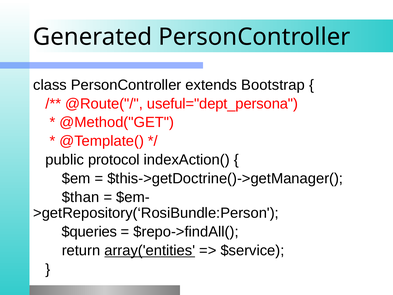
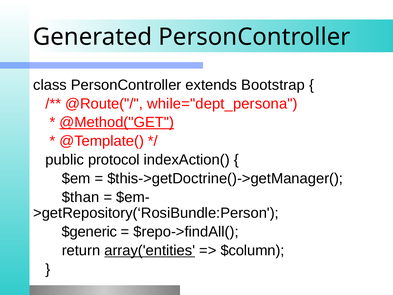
useful="dept_persona: useful="dept_persona -> while="dept_persona (222, 104)
@Method("GET underline: none -> present (117, 122)
$queries: $queries -> $generic (89, 232)
$service: $service -> $column (252, 250)
